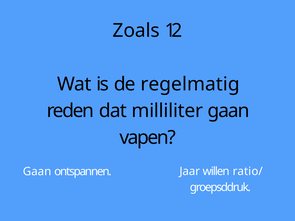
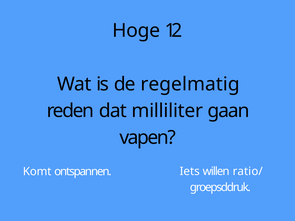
Zoals: Zoals -> Hoge (136, 31)
Jaar: Jaar -> Iets (190, 172)
Gaan: Gaan -> Komt (37, 172)
